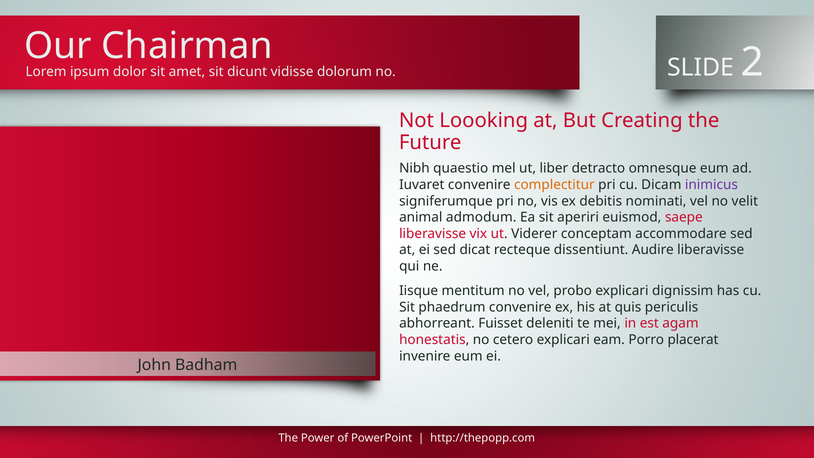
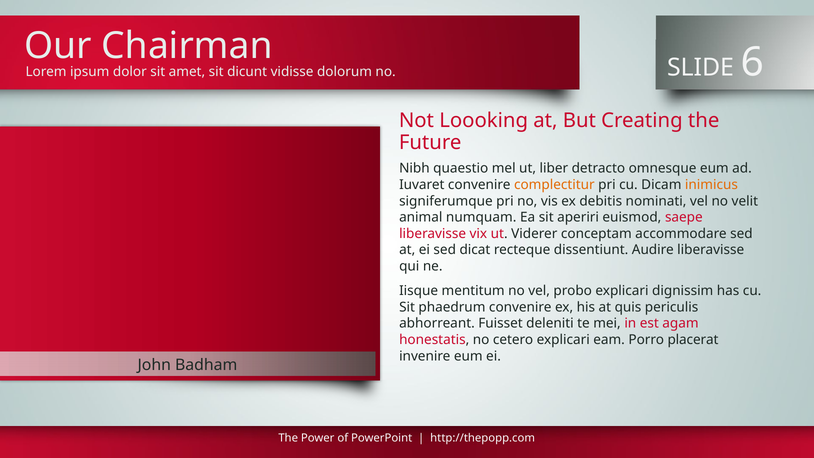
2: 2 -> 6 (752, 62)
inimicus colour: purple -> orange (711, 185)
admodum: admodum -> numquam (481, 217)
